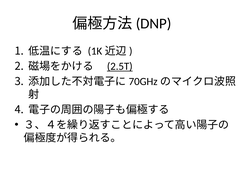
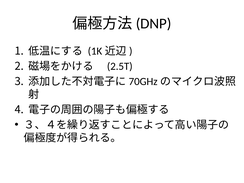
2.5T underline: present -> none (120, 66)
